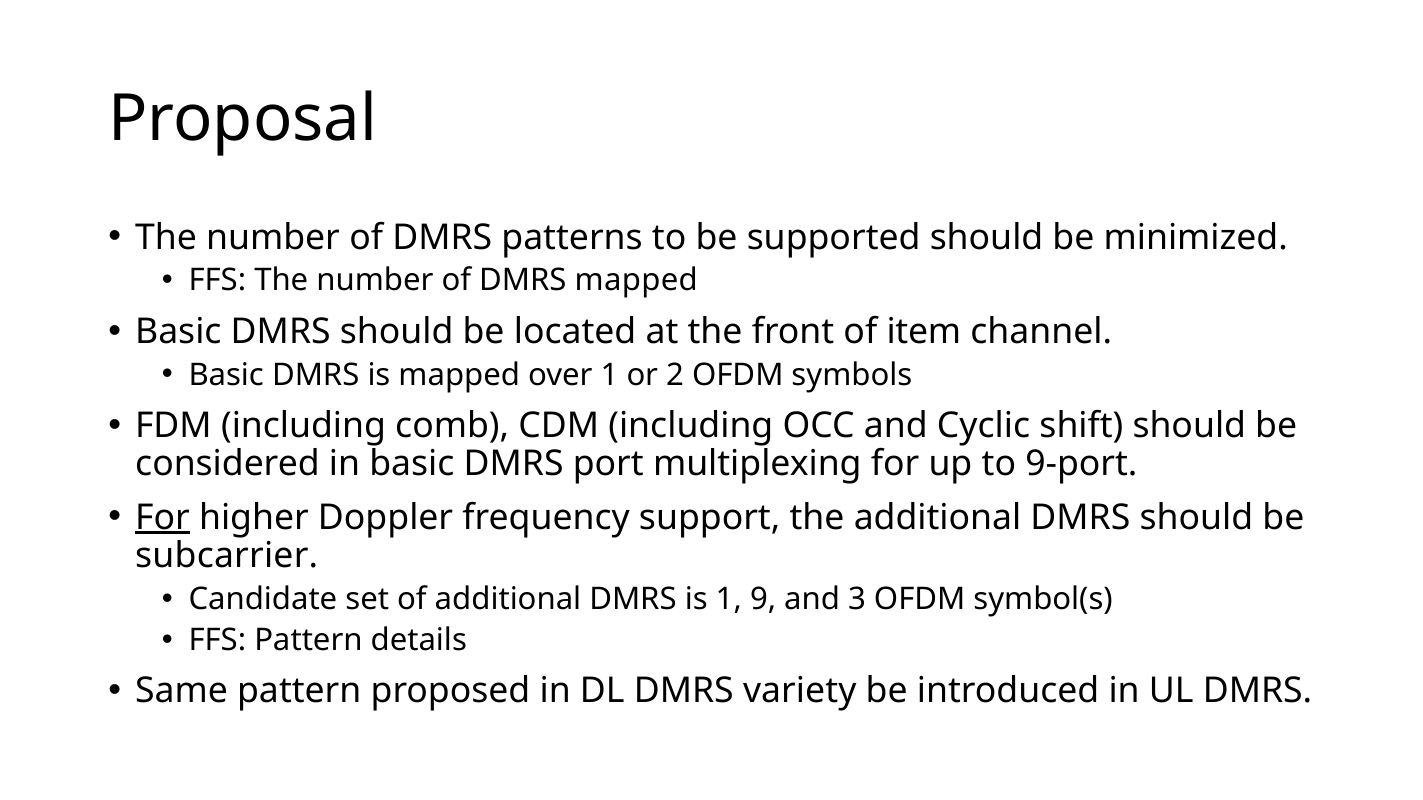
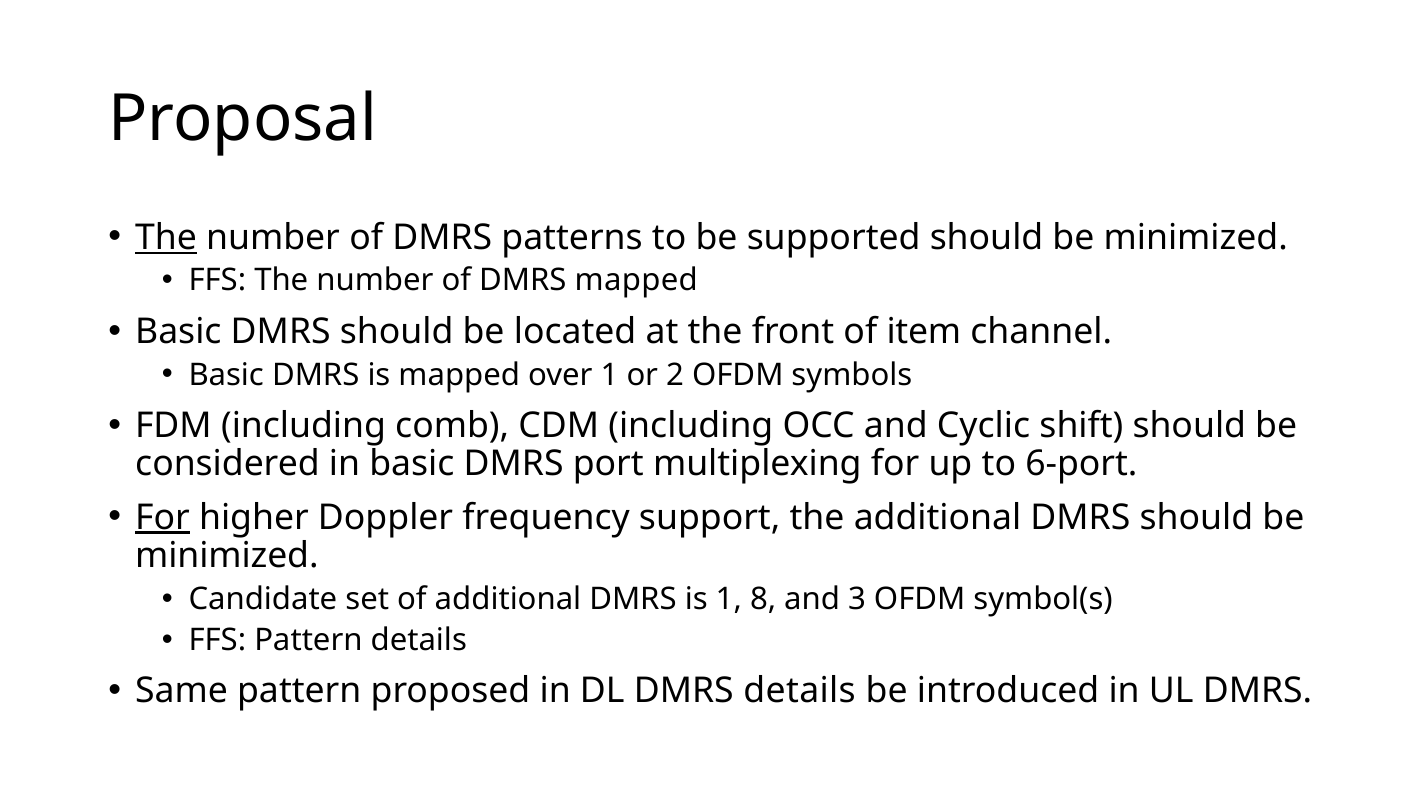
The underline: none -> present (166, 237)
9-port: 9-port -> 6-port (1081, 464)
subcarrier: subcarrier -> minimized (227, 556)
9: 9 -> 8 (763, 599)
DMRS variety: variety -> details (800, 691)
